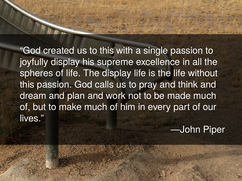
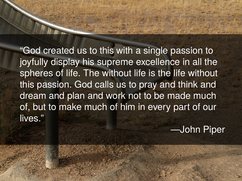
The display: display -> without (117, 73)
